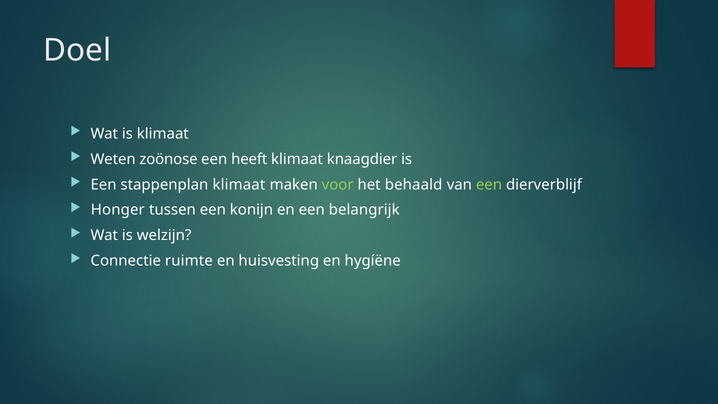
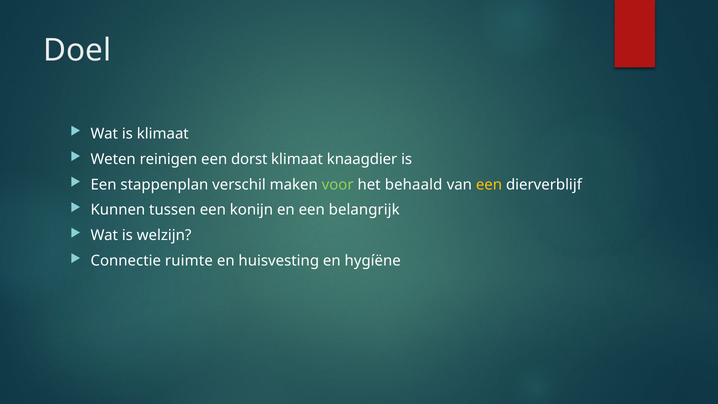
zoönose: zoönose -> reinigen (168, 159)
heeft: heeft -> dorst (249, 159)
stappenplan klimaat: klimaat -> verschil (239, 185)
een colour: light green -> yellow (489, 185)
Honger: Honger -> Kunnen (118, 210)
